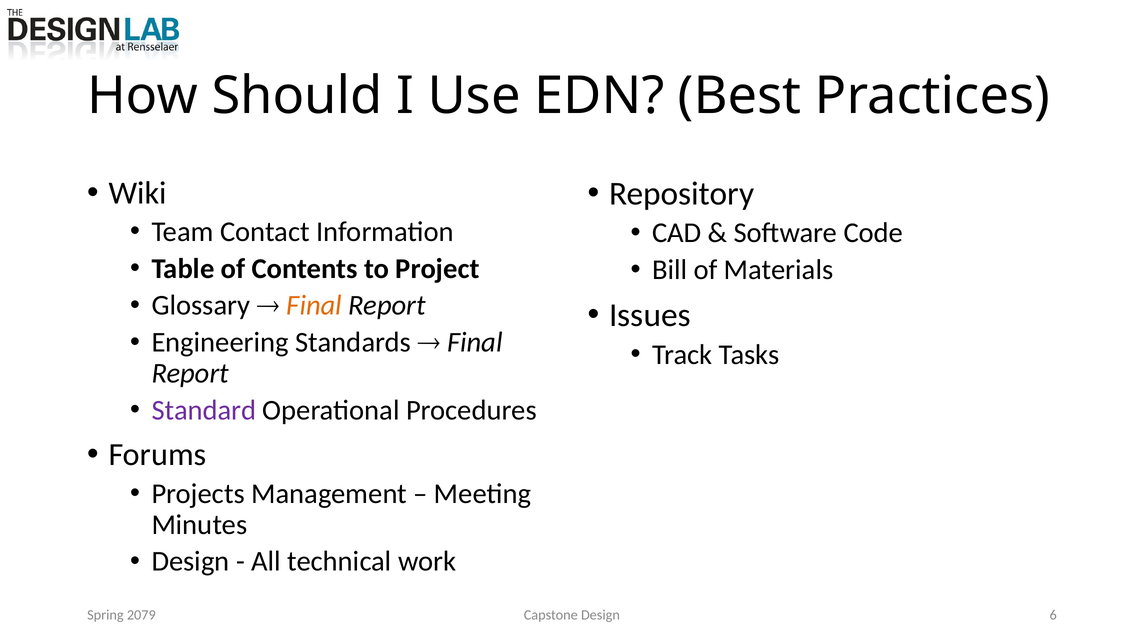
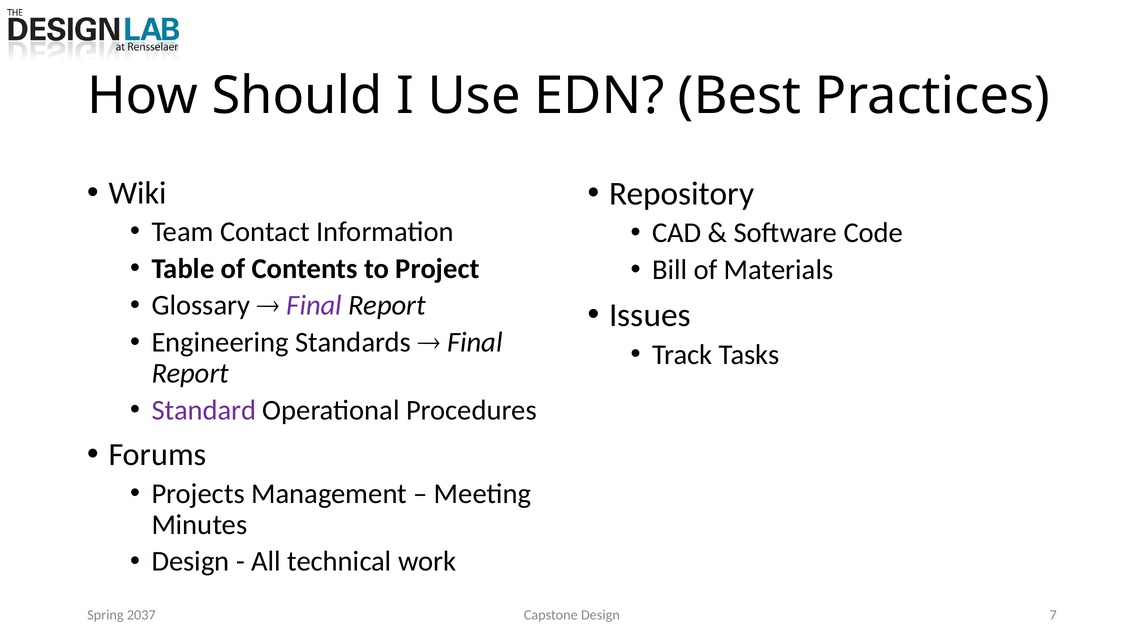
Final colour: orange -> purple (314, 305)
6: 6 -> 7 (1053, 614)
2079: 2079 -> 2037 (141, 615)
